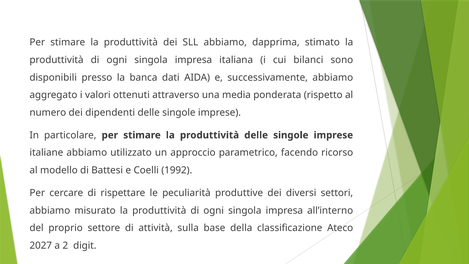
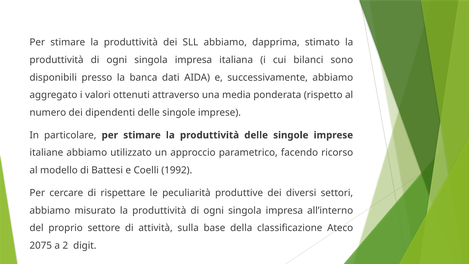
2027: 2027 -> 2075 (41, 245)
